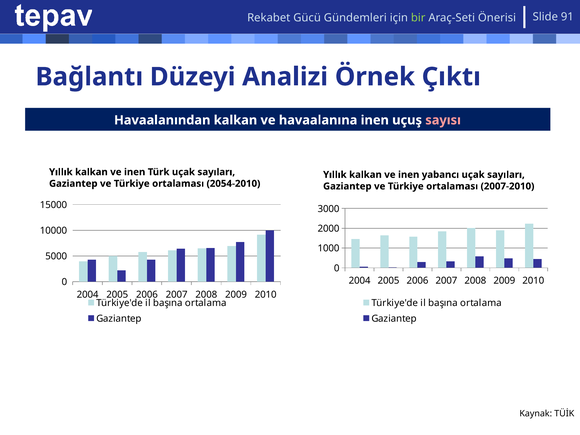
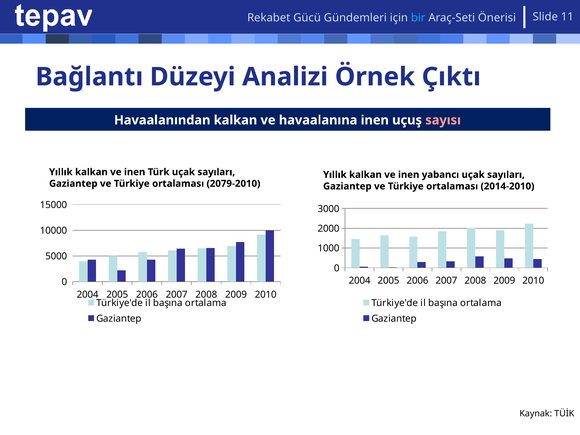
bir colour: light green -> light blue (418, 18)
91: 91 -> 11 (567, 17)
2054-2010: 2054-2010 -> 2079-2010 (233, 184)
2007-2010: 2007-2010 -> 2014-2010 (507, 186)
